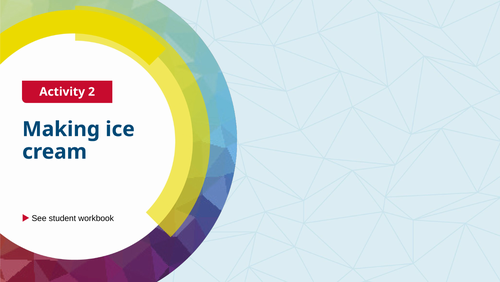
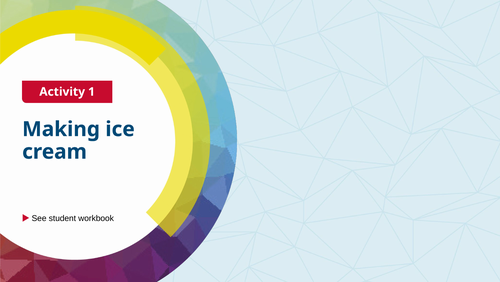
2: 2 -> 1 (92, 92)
